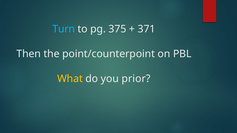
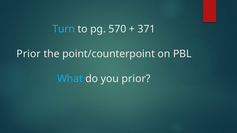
375: 375 -> 570 (117, 29)
Then: Then -> Prior (29, 54)
What colour: yellow -> light blue (70, 79)
